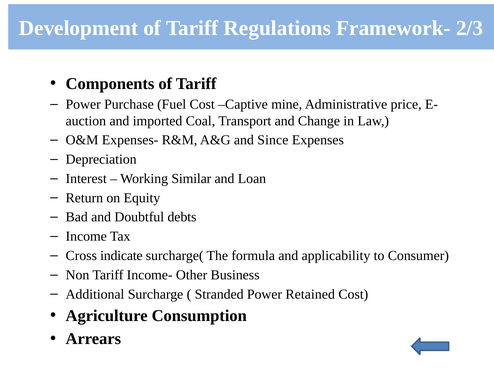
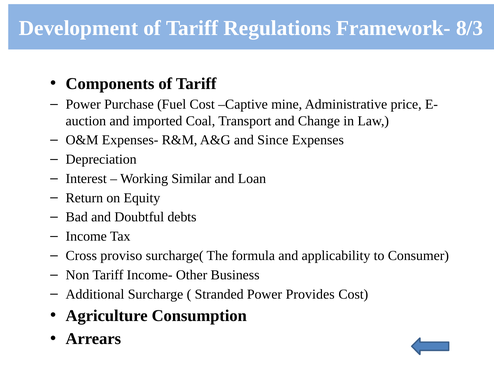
2/3: 2/3 -> 8/3 (470, 28)
indicate: indicate -> proviso (121, 255)
Retained: Retained -> Provides (310, 294)
